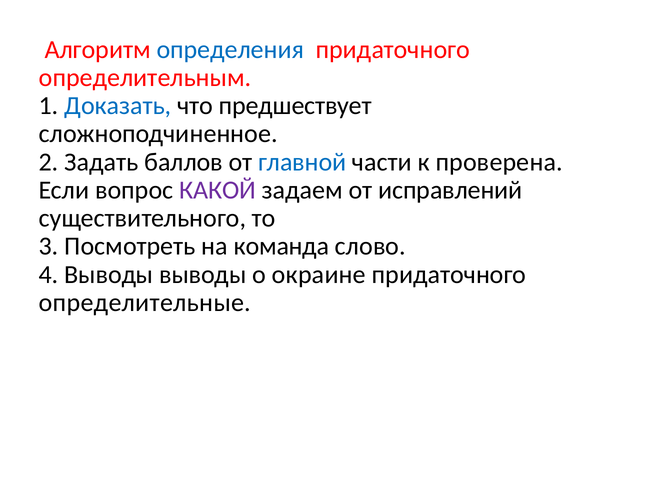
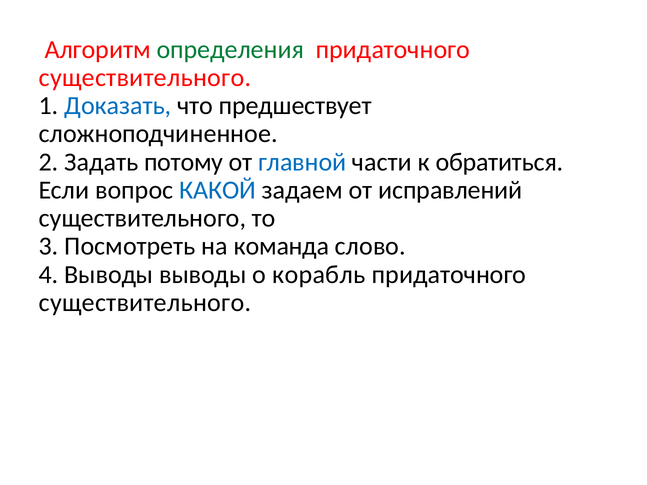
определения colour: blue -> green (230, 49)
определительным: определительным -> существительного (145, 78)
баллов: баллов -> потому (184, 162)
проверена: проверена -> обратиться (499, 162)
КАКОЙ colour: purple -> blue (218, 190)
окраине: окраине -> корабль (319, 275)
определительные: определительные -> существительного (145, 303)
